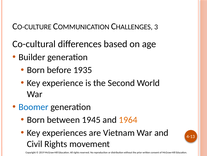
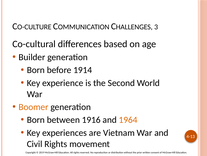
1935: 1935 -> 1914 (83, 70)
Boomer colour: blue -> orange (34, 106)
1945: 1945 -> 1916 (91, 119)
